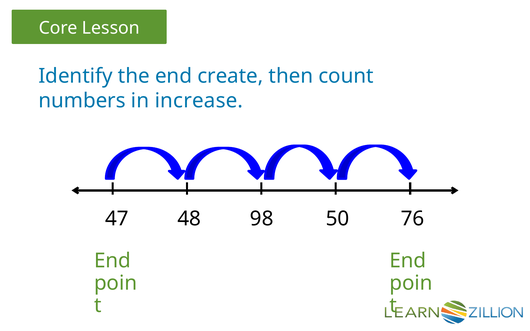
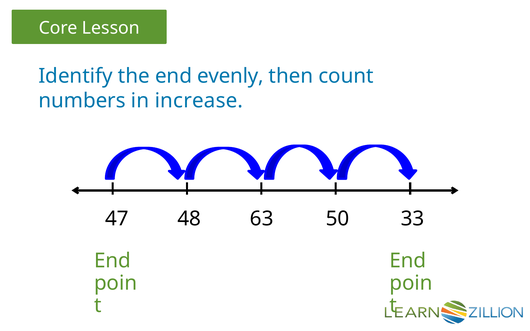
create: create -> evenly (230, 76)
98: 98 -> 63 (262, 219)
76: 76 -> 33 (413, 219)
